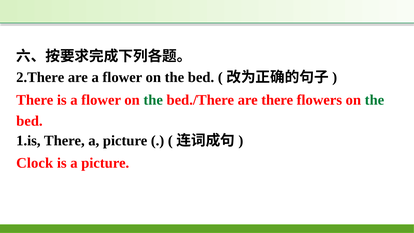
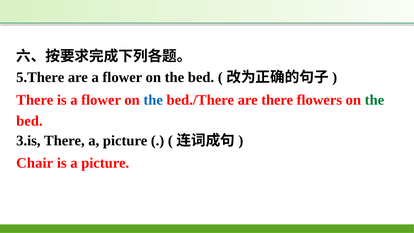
2.There: 2.There -> 5.There (40, 77)
the colour: green -> blue (153, 100)
1.is: 1.is -> 3.is (28, 140)
Clock: Clock -> Chair (35, 163)
